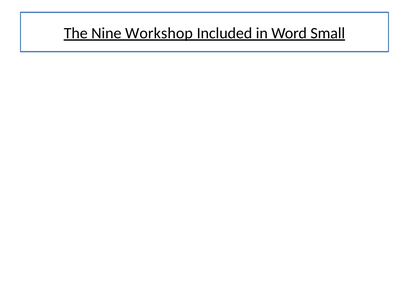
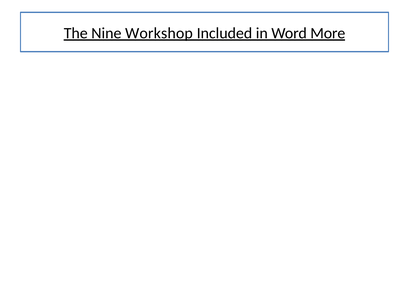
Small: Small -> More (328, 33)
